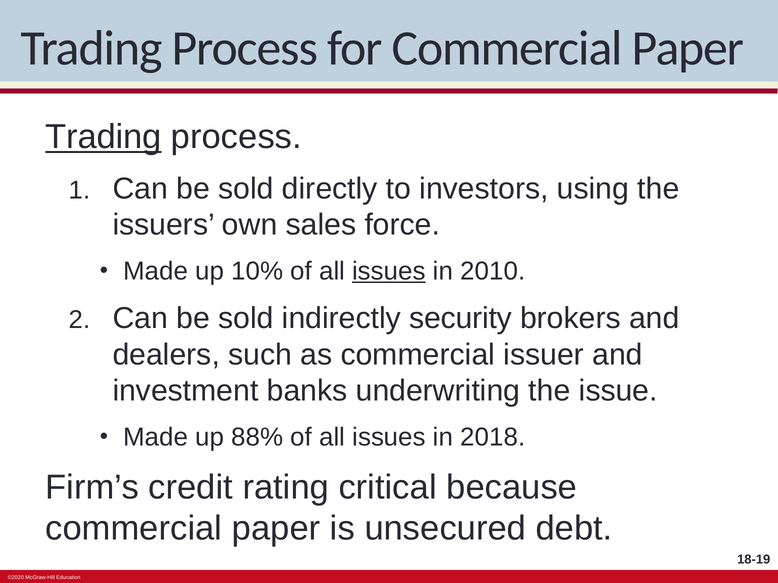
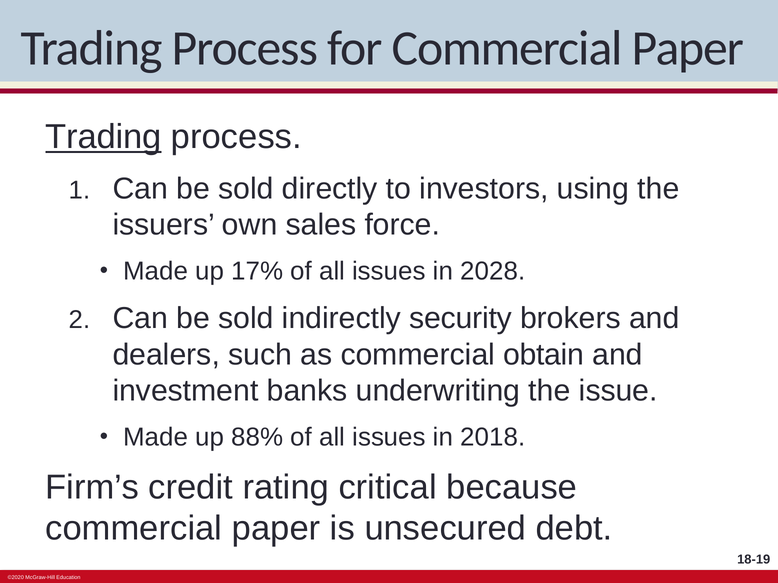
10%: 10% -> 17% (257, 272)
issues underline: present -> none (389, 272)
2010: 2010 -> 2028 (493, 272)
issuer: issuer -> obtain (544, 355)
